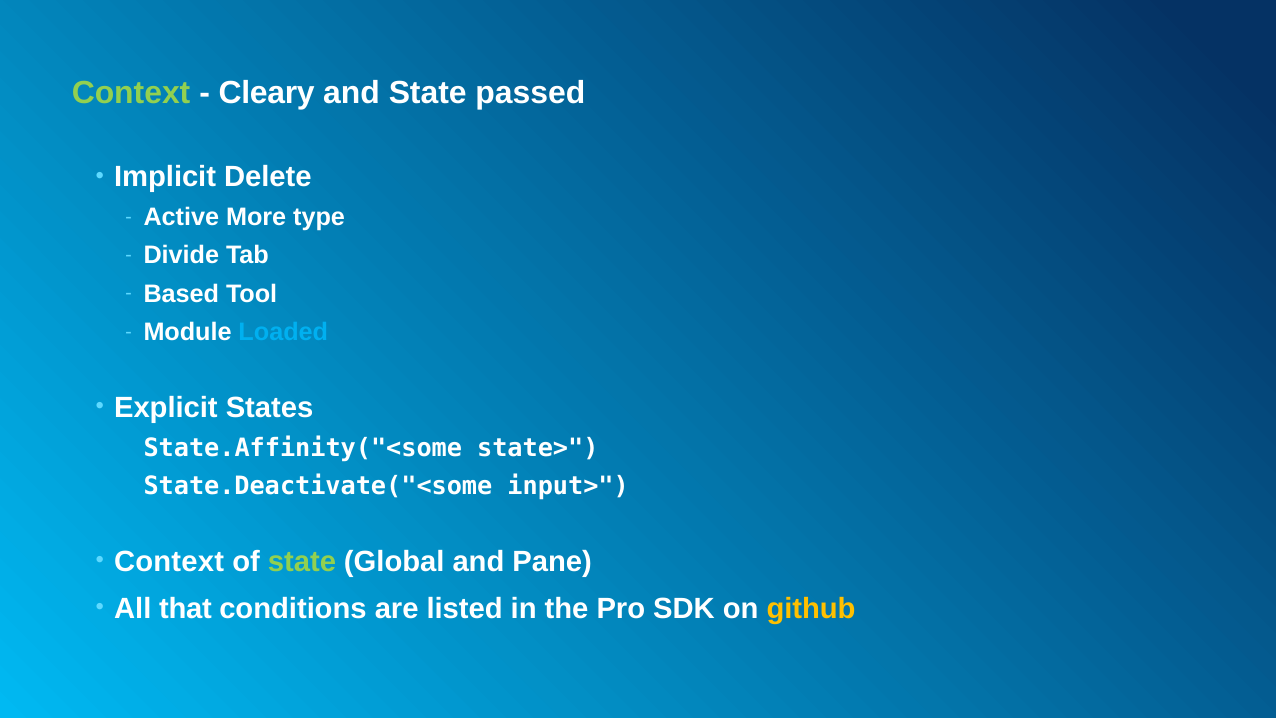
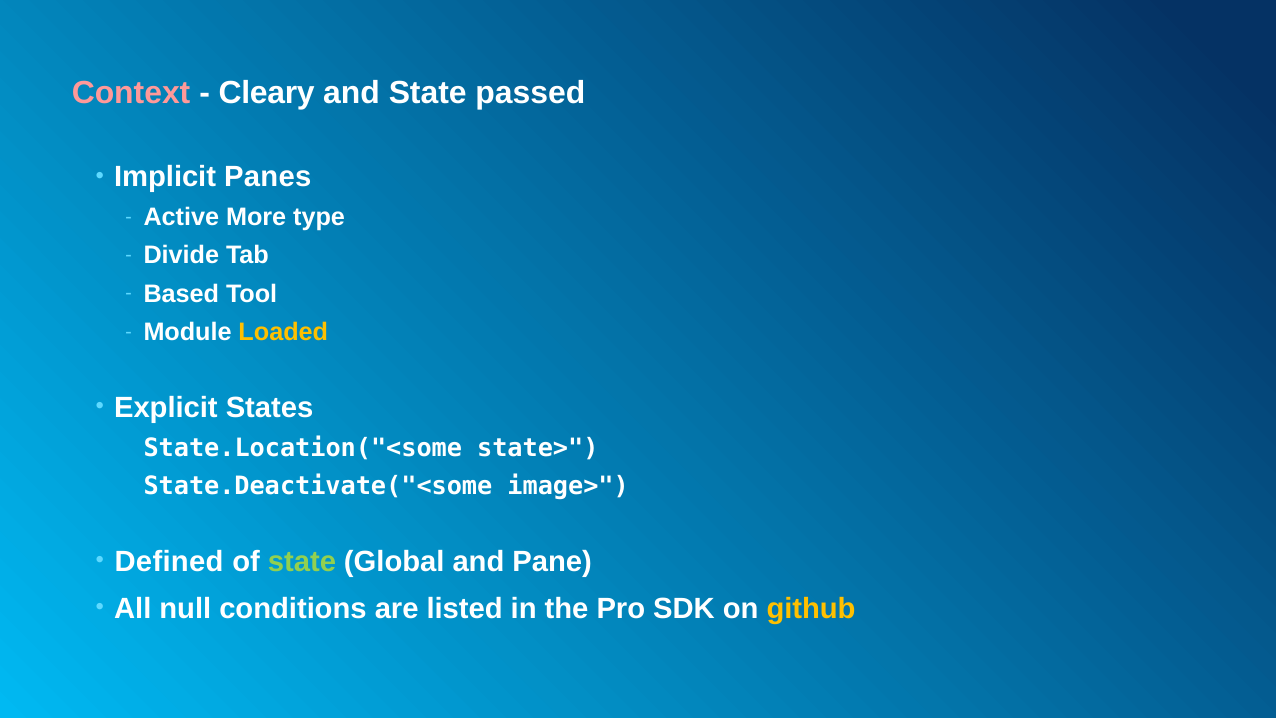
Context colour: light green -> pink (131, 93)
Delete: Delete -> Panes (268, 177)
Loaded colour: light blue -> yellow (283, 332)
State.Affinity("<some: State.Affinity("<some -> State.Location("<some (303, 448)
input>: input> -> image> (568, 486)
Context: Context -> Defined (169, 561)
that: that -> null (185, 608)
